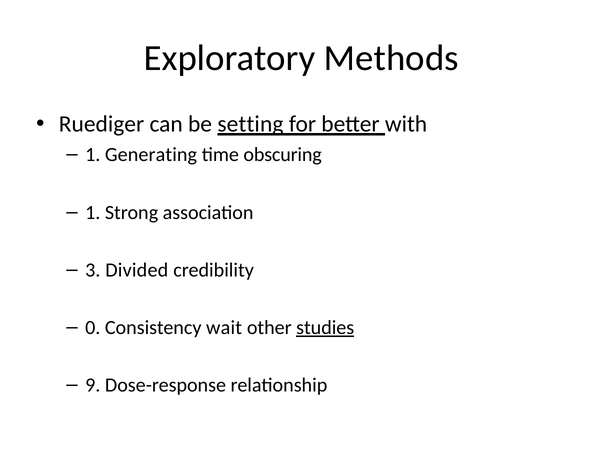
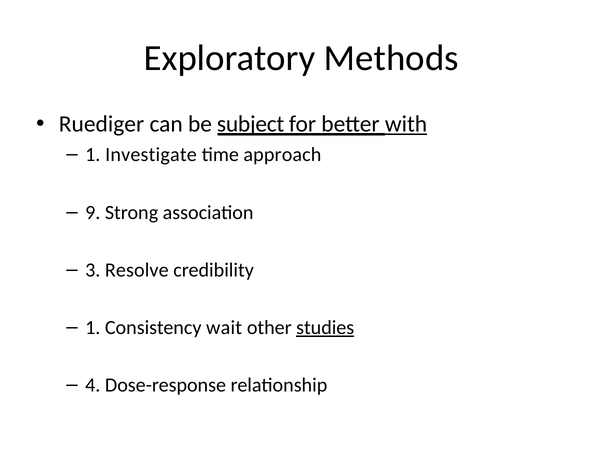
setting: setting -> subject (251, 124)
with underline: none -> present (406, 124)
Generating: Generating -> Investigate (151, 155)
obscuring: obscuring -> approach (282, 155)
1: 1 -> 9 (93, 213)
Divided: Divided -> Resolve (137, 270)
0: 0 -> 1 (93, 328)
9: 9 -> 4 (93, 385)
